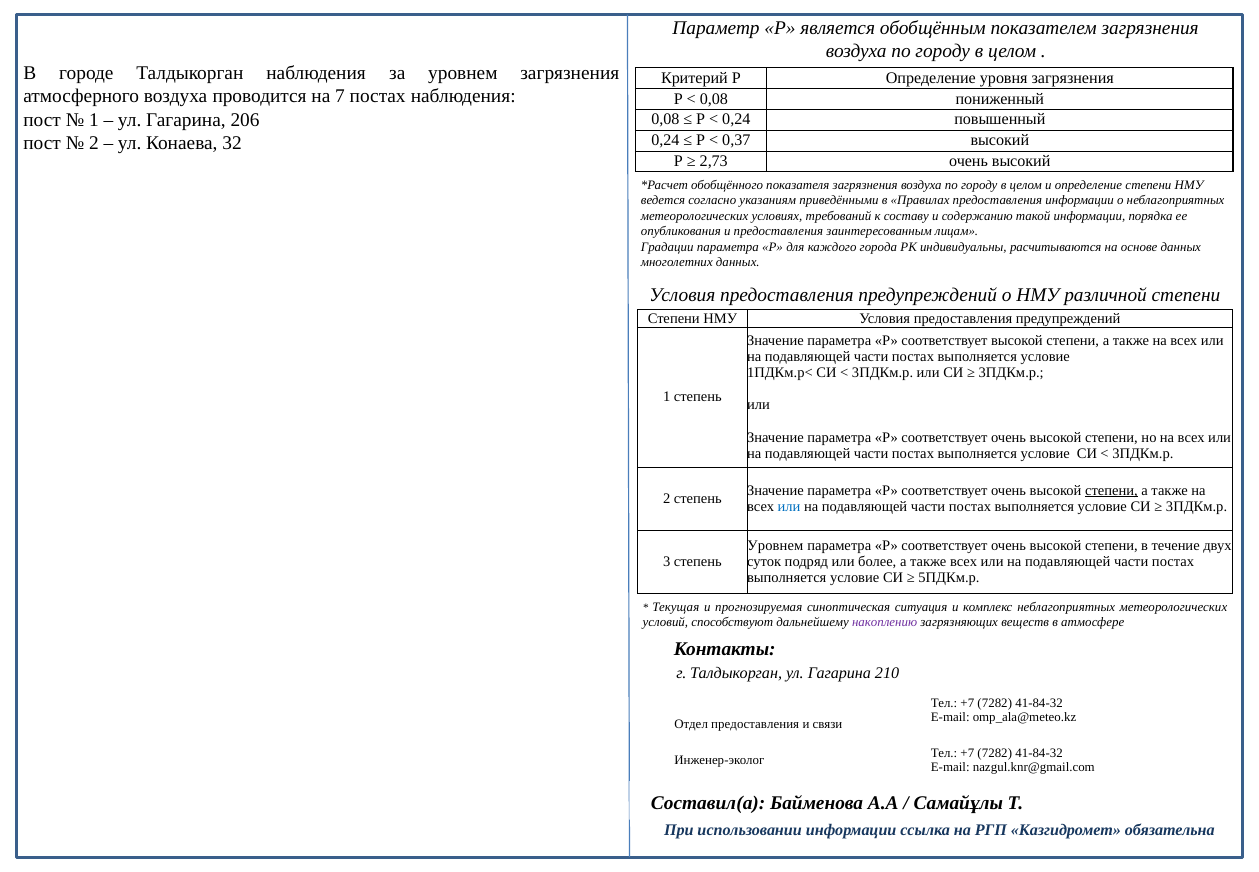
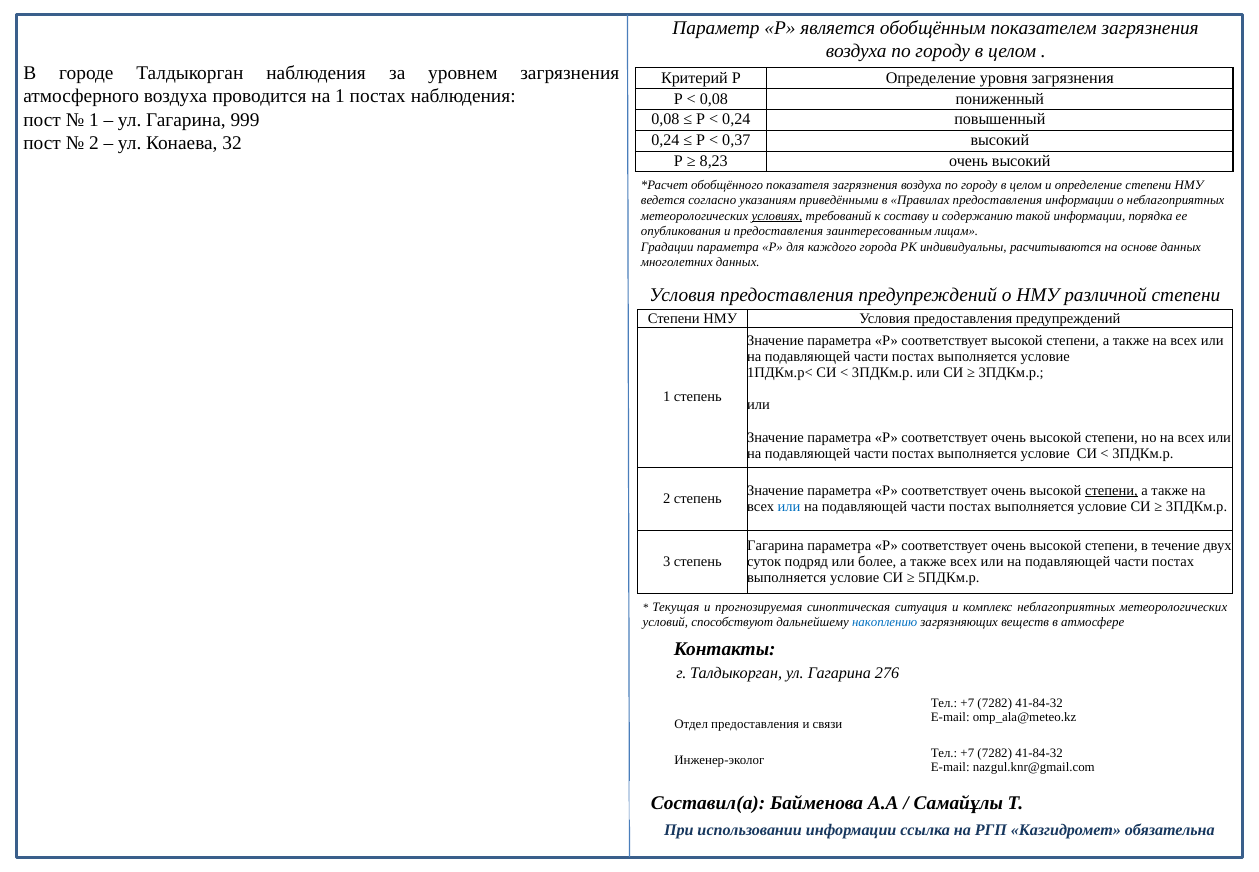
на 7: 7 -> 1 (340, 96)
206: 206 -> 999 (245, 120)
2,73: 2,73 -> 8,23 (714, 161)
условиях underline: none -> present (777, 216)
Уровнем: Уровнем -> Гагарина (775, 545)
накоплению colour: purple -> blue (885, 622)
210: 210 -> 276 (887, 673)
